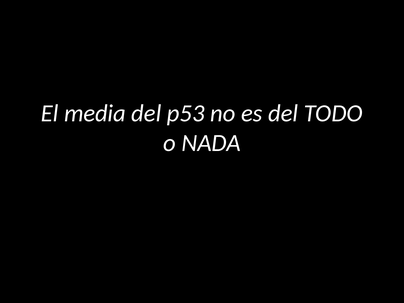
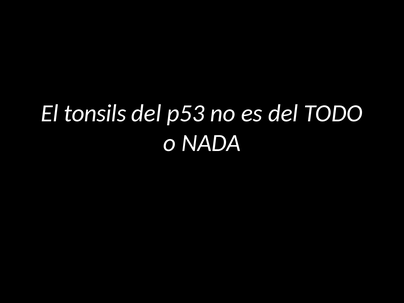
media: media -> tonsils (95, 114)
